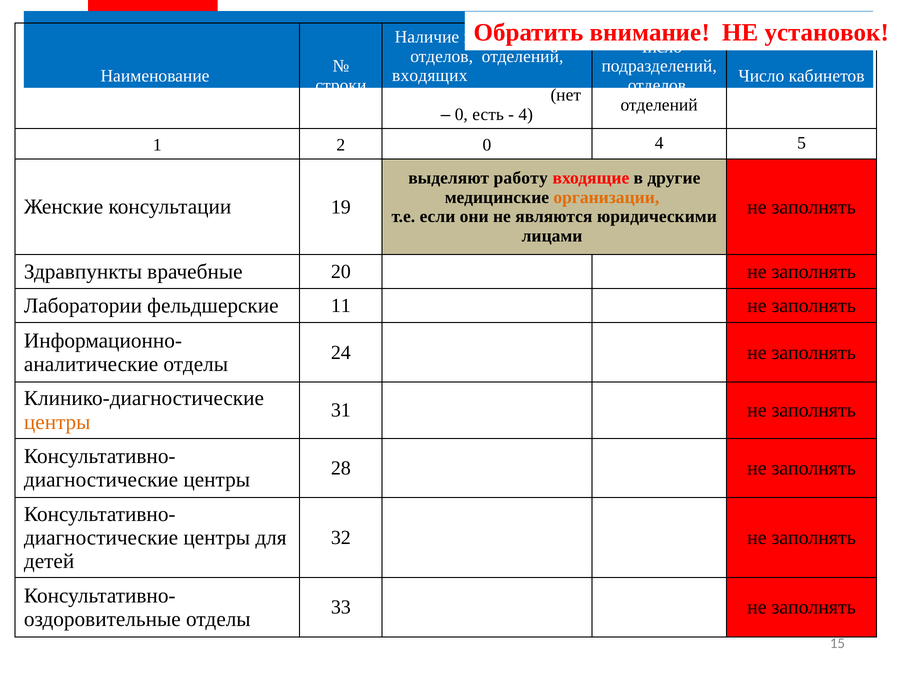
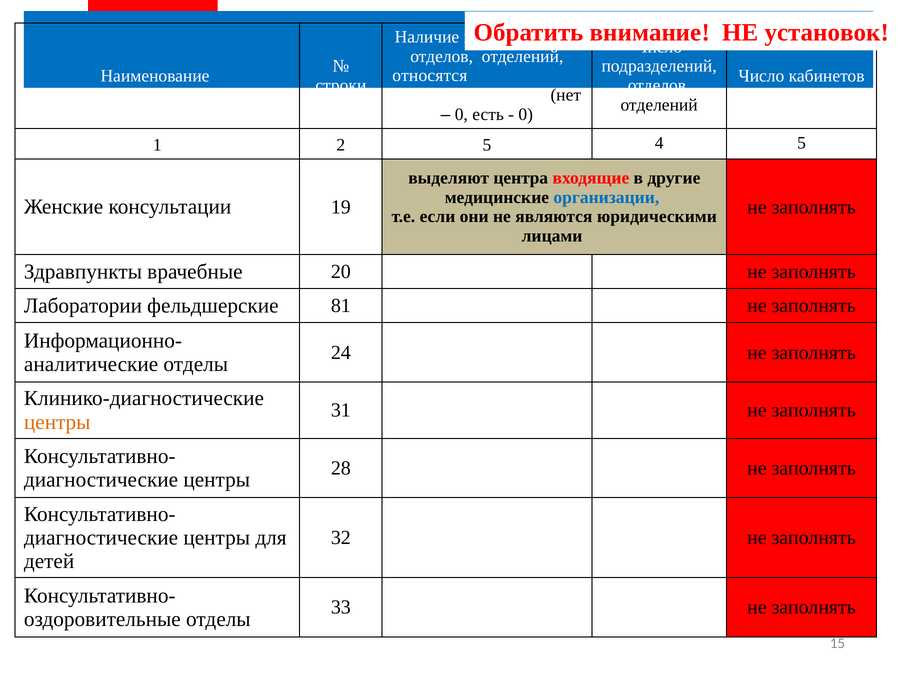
входящих: входящих -> относятся (430, 76)
4: 4 -> 0 (526, 115)
2 0: 0 -> 5 (487, 145)
работу: работу -> центра (521, 178)
организации colour: orange -> blue (606, 197)
11: 11 -> 81 (341, 306)
